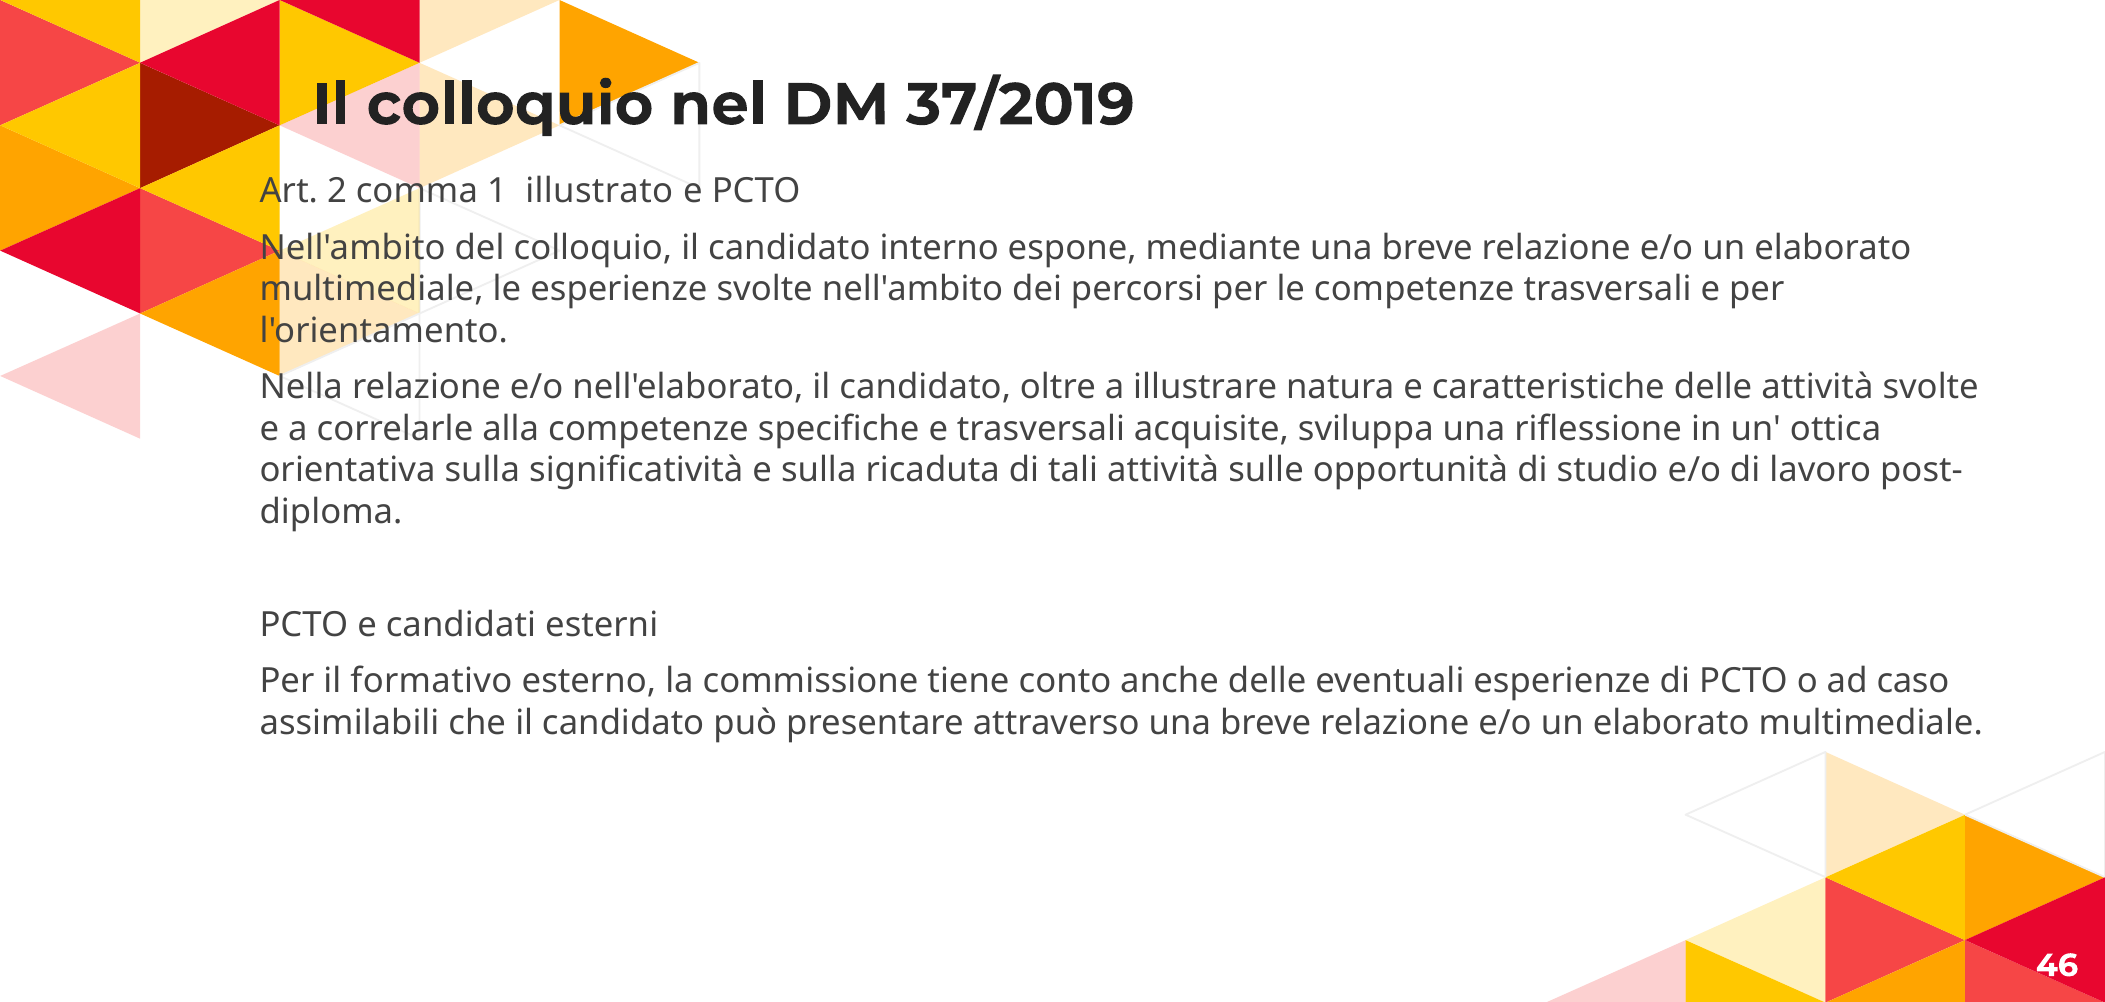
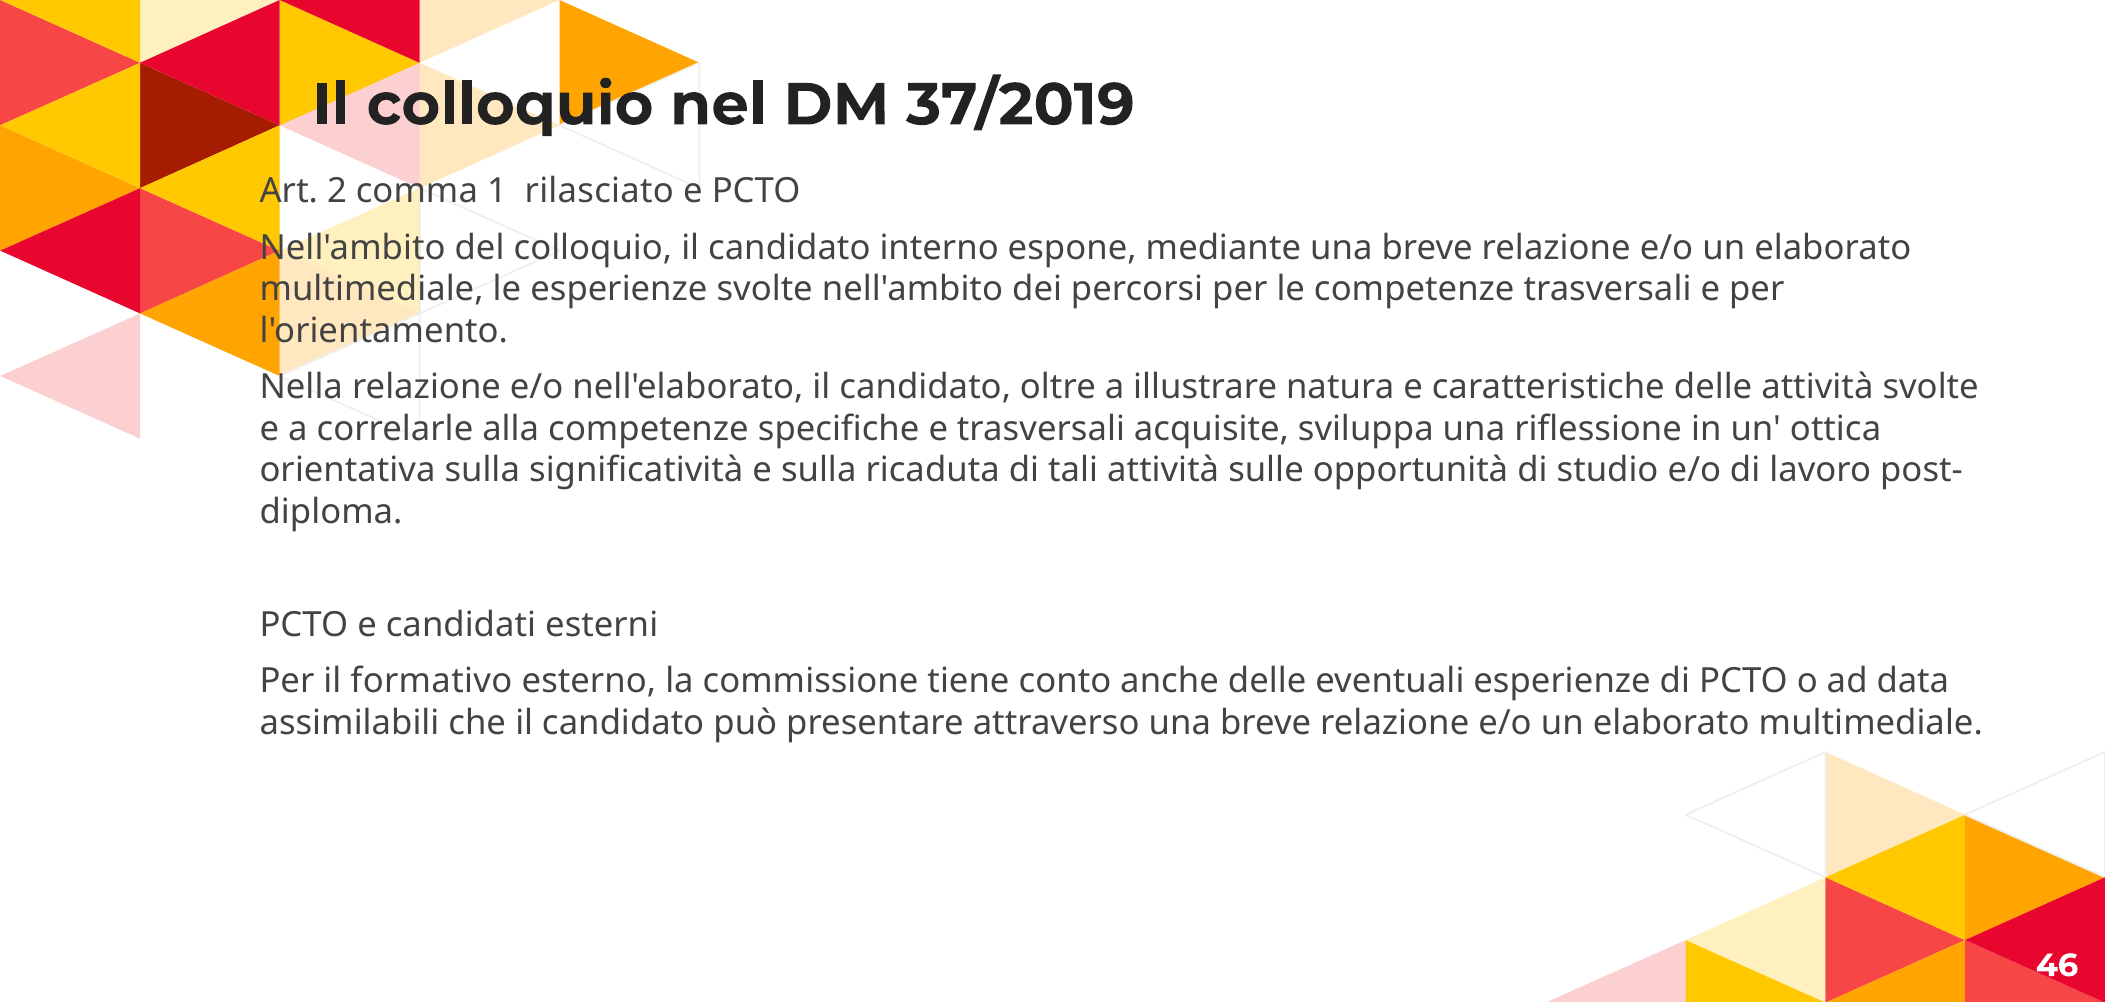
illustrato: illustrato -> rilasciato (599, 191)
caso: caso -> data (1913, 682)
